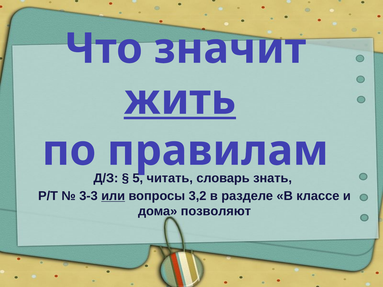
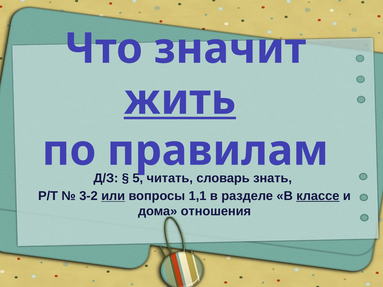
3-3: 3-3 -> 3-2 (88, 196)
3,2: 3,2 -> 1,1 (198, 196)
классе underline: none -> present (318, 196)
позволяют: позволяют -> отношения (216, 211)
